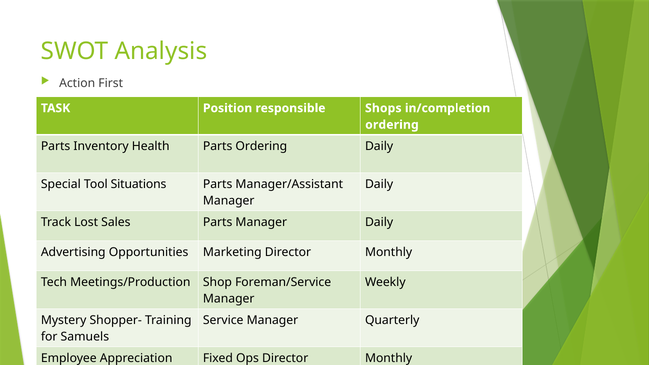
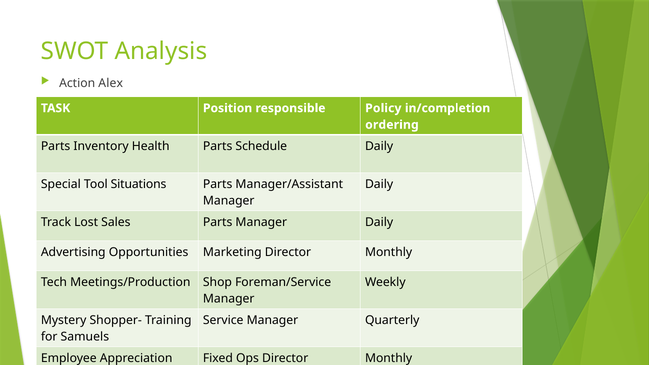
First: First -> Alex (111, 83)
Shops: Shops -> Policy (383, 108)
Parts Ordering: Ordering -> Schedule (261, 146)
